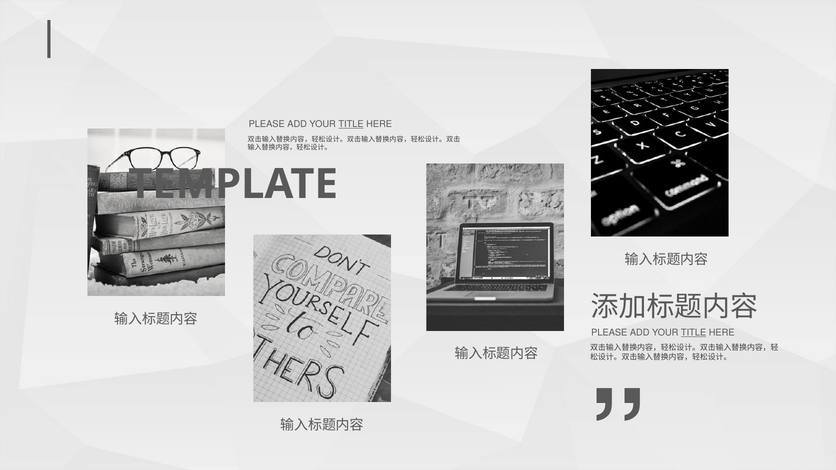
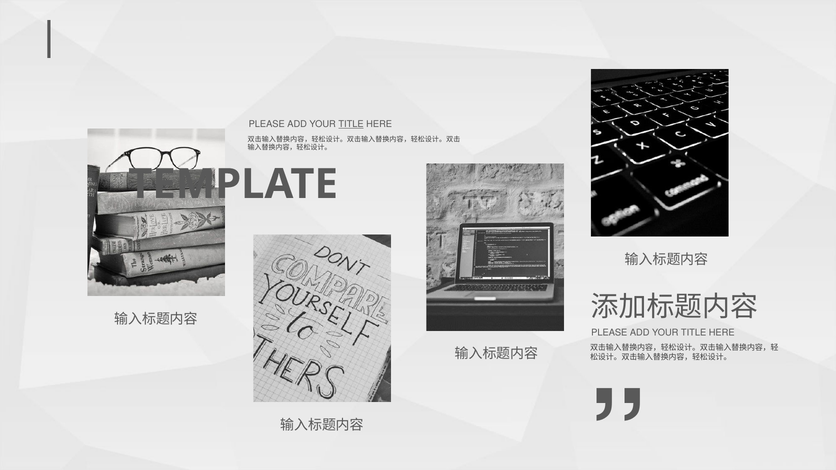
TITLE underline: present -> none (694, 333)
